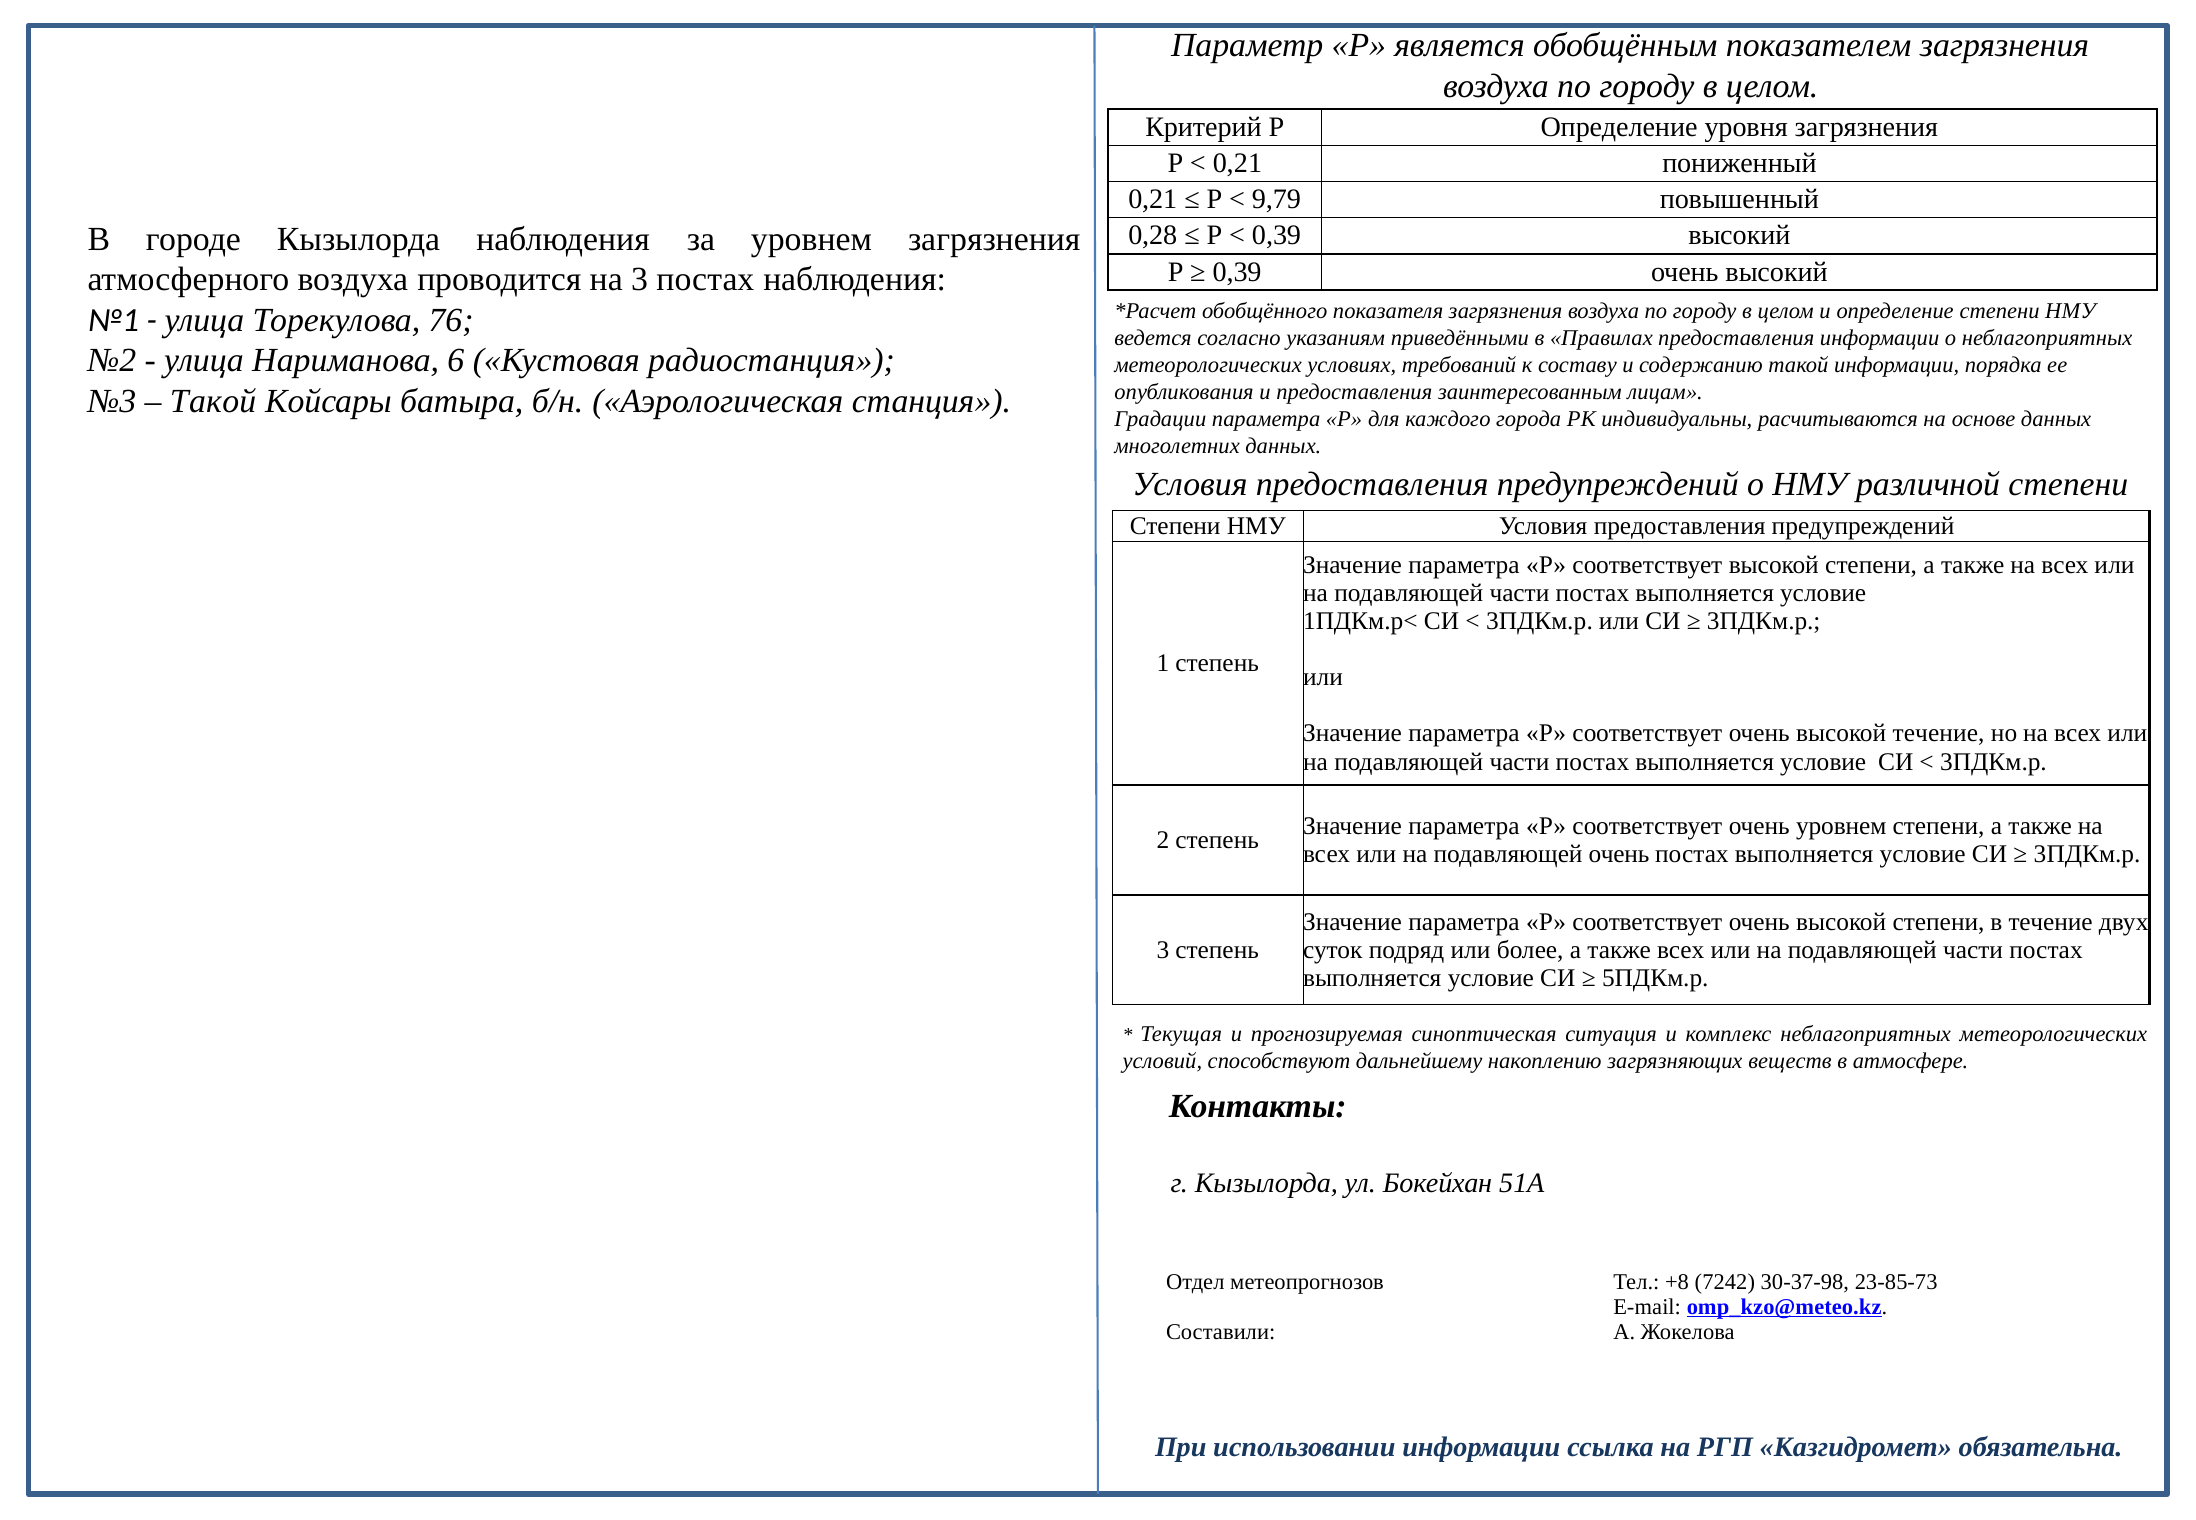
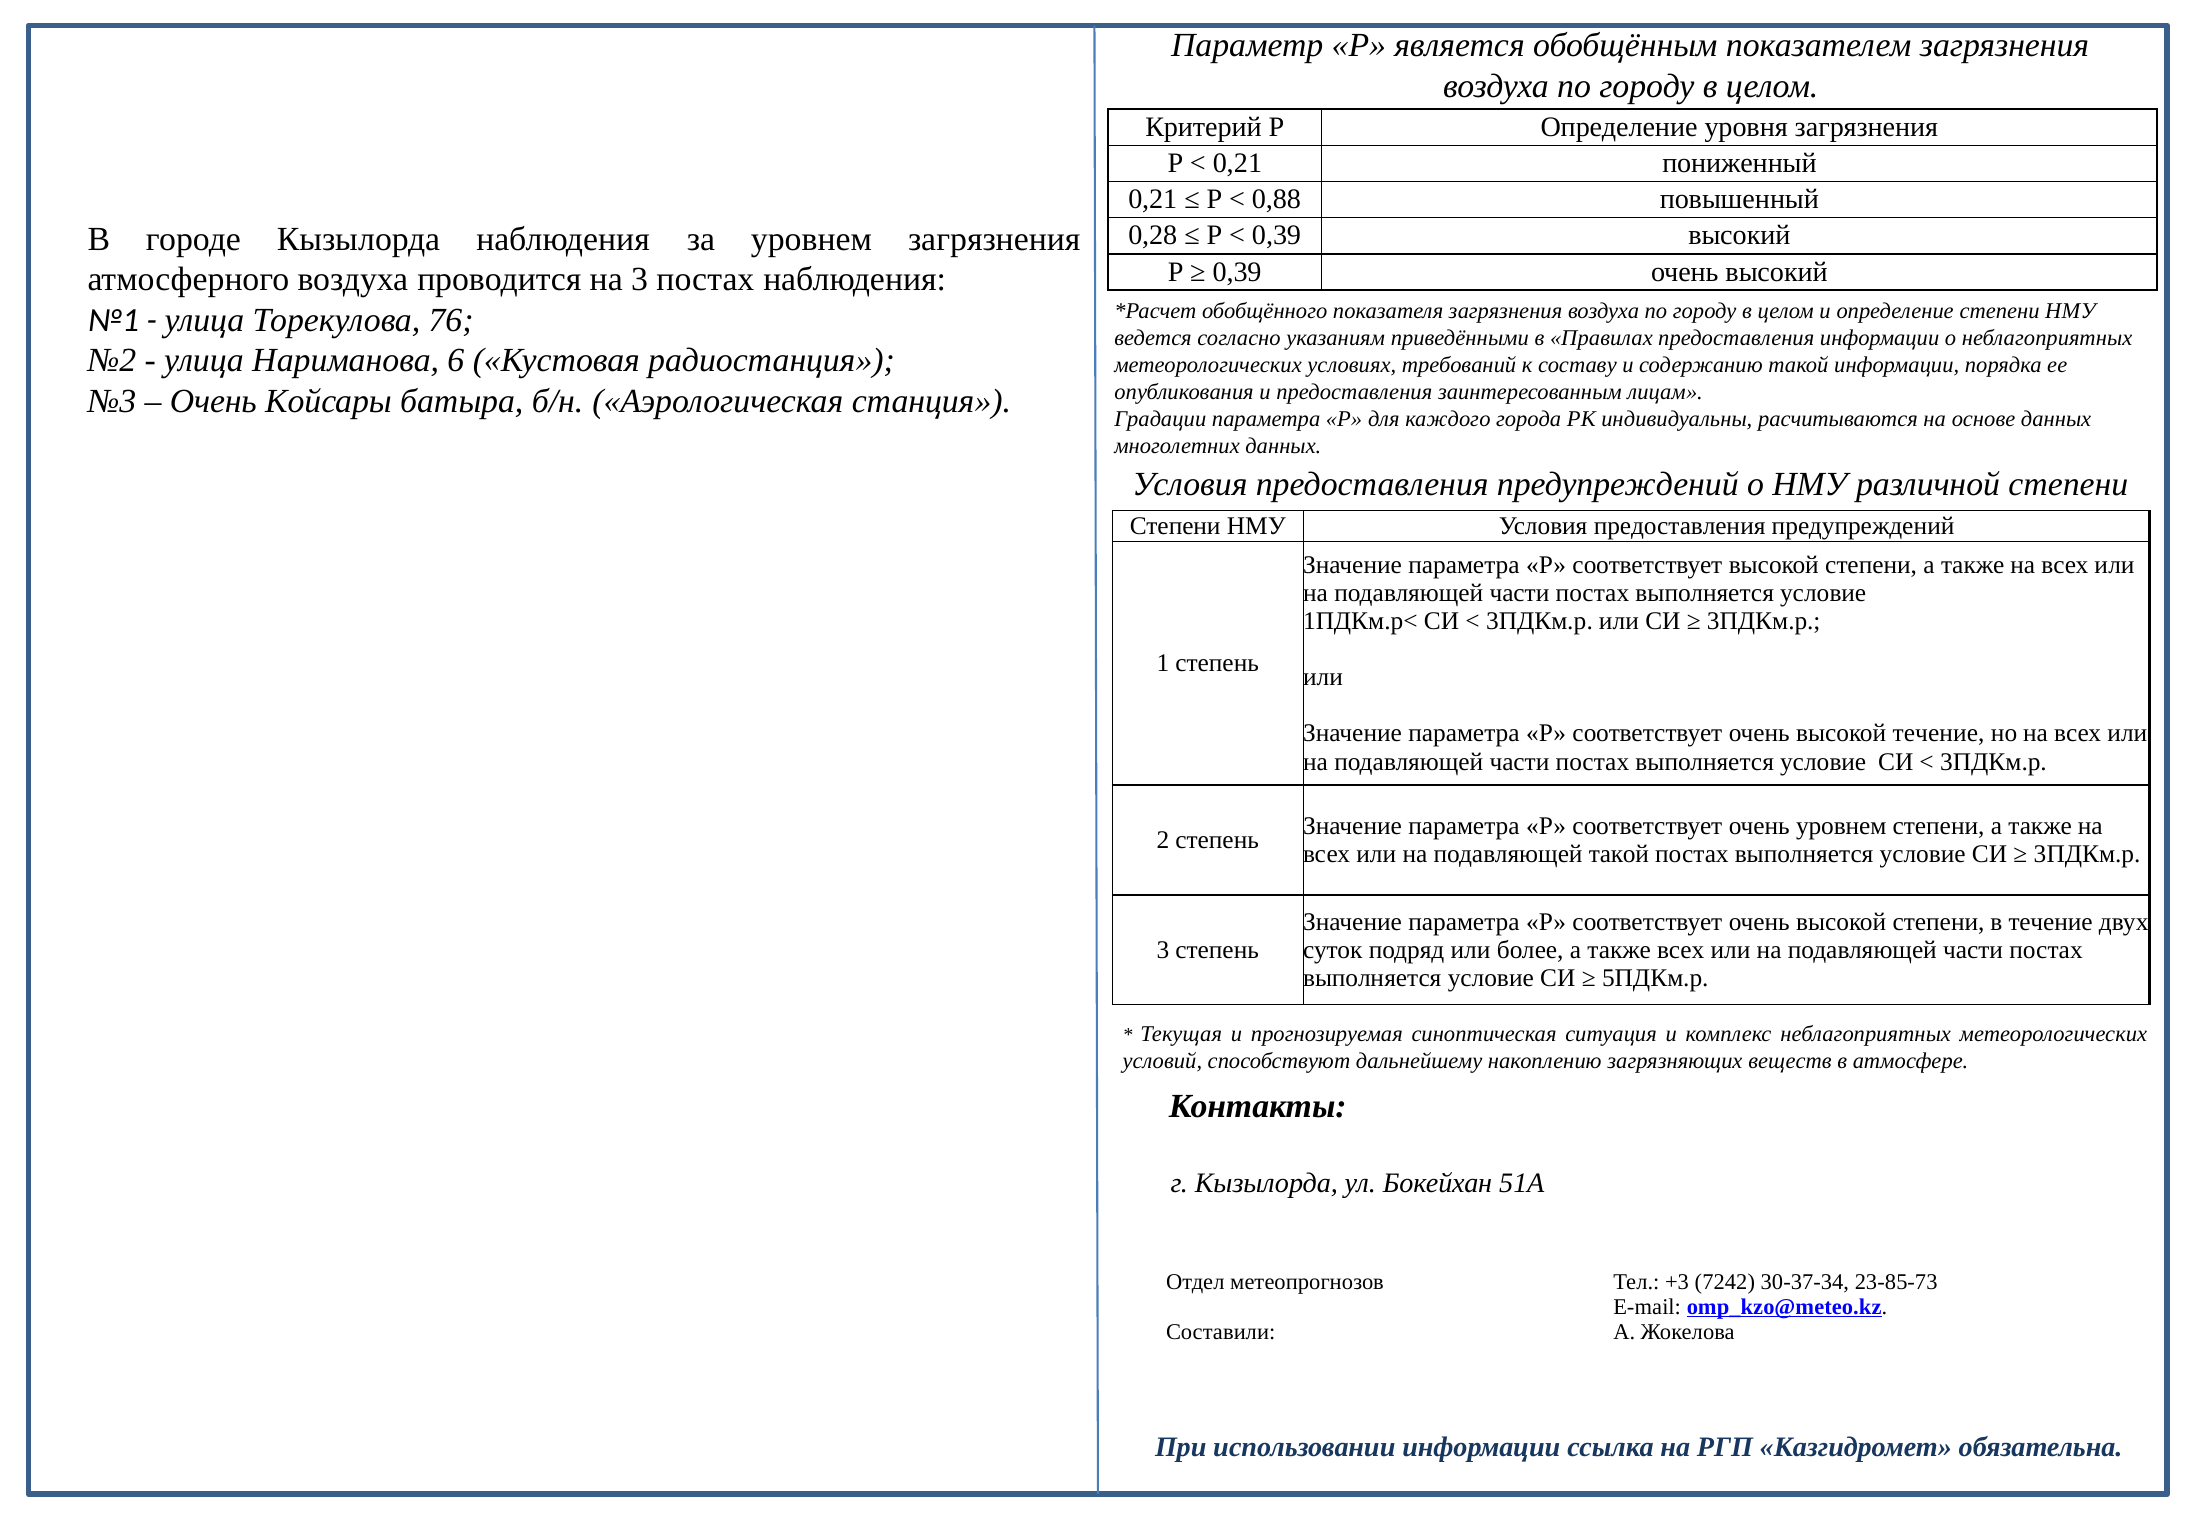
9,79: 9,79 -> 0,88 (1276, 199)
Такой: Такой -> Очень (213, 401)
подавляющей очень: очень -> такой (1619, 854)
+8: +8 -> +3 (1677, 1282)
30-37-98: 30-37-98 -> 30-37-34 (1805, 1282)
